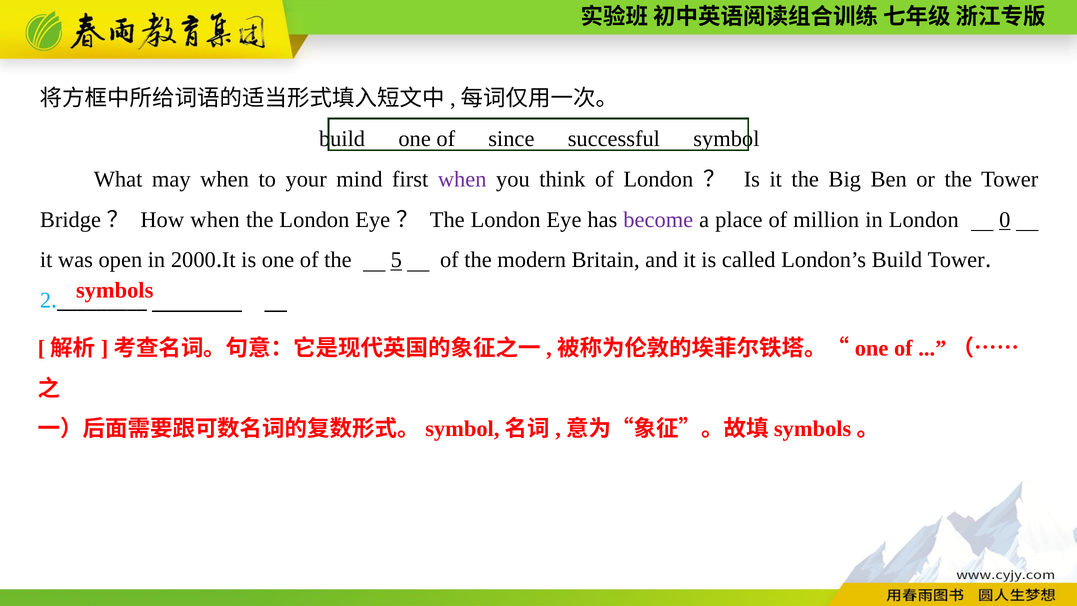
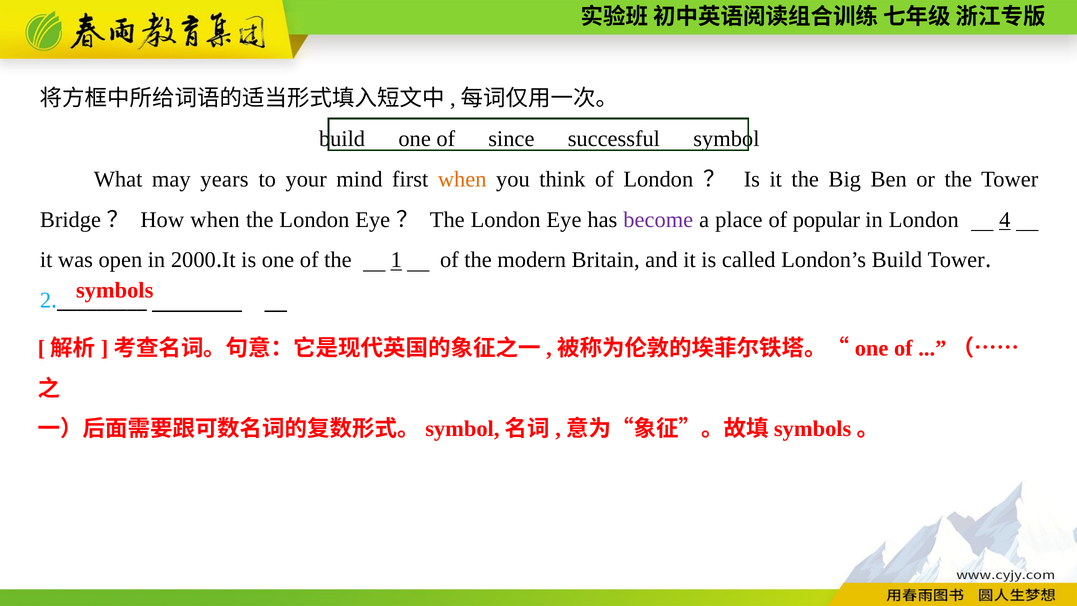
may when: when -> years (224, 179)
when colour: purple -> orange (462, 179)
million: million -> popular (826, 220)
0: 0 -> 4 (1005, 220)
5: 5 -> 1 (396, 260)
